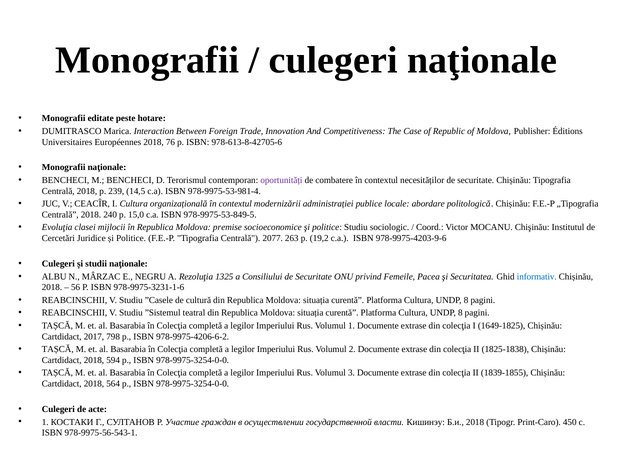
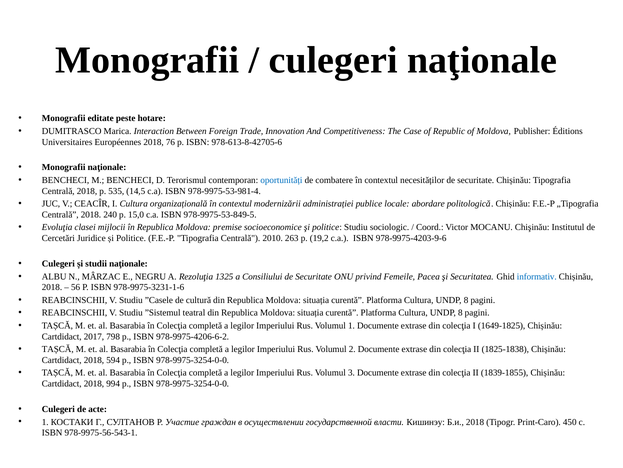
oportunități colour: purple -> blue (281, 180)
239: 239 -> 535 (116, 191)
2077: 2077 -> 2010 (273, 238)
564: 564 -> 994 (113, 383)
